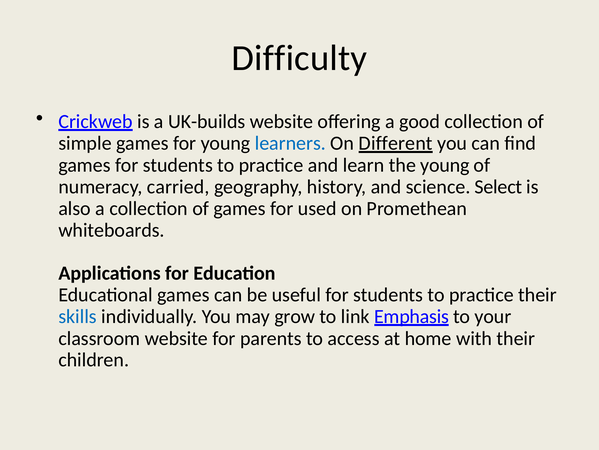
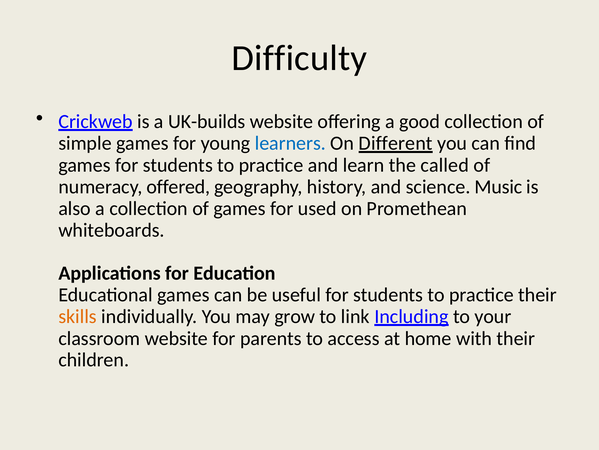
the young: young -> called (445, 165)
carried: carried -> offered (178, 187)
Select: Select -> Music (498, 187)
skills colour: blue -> orange (78, 316)
Emphasis: Emphasis -> Including (411, 316)
